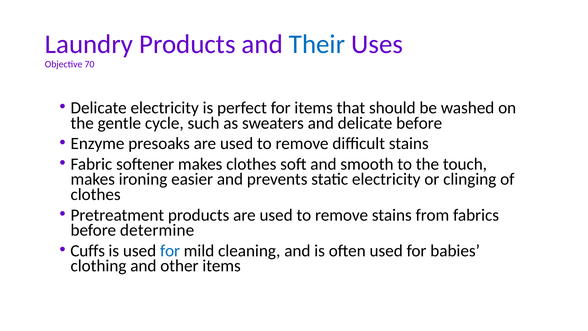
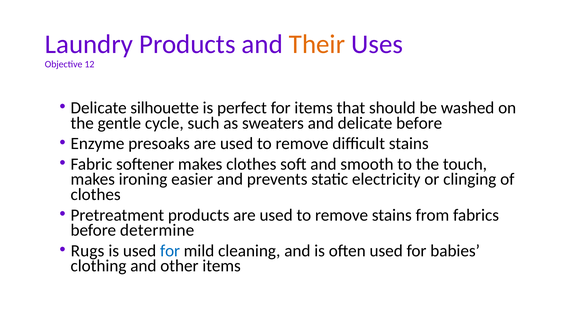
Their colour: blue -> orange (317, 44)
70: 70 -> 12 (89, 64)
Delicate electricity: electricity -> silhouette (165, 108)
Cuffs: Cuffs -> Rugs (88, 251)
